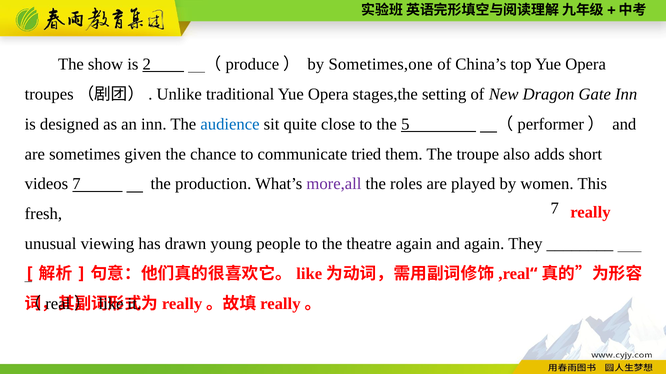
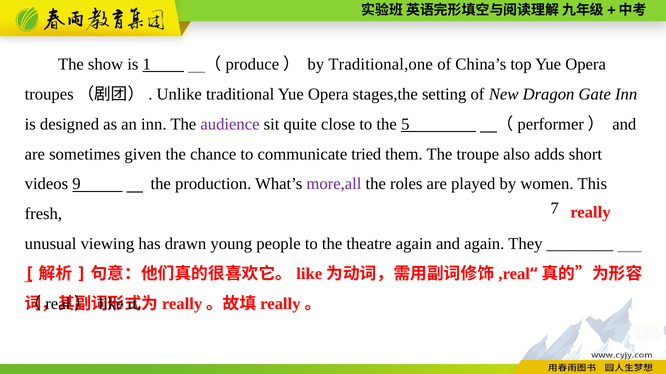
2: 2 -> 1 (147, 64)
Sometimes,one: Sometimes,one -> Traditional,one (381, 64)
audience colour: blue -> purple (230, 124)
videos 7: 7 -> 9 (76, 184)
